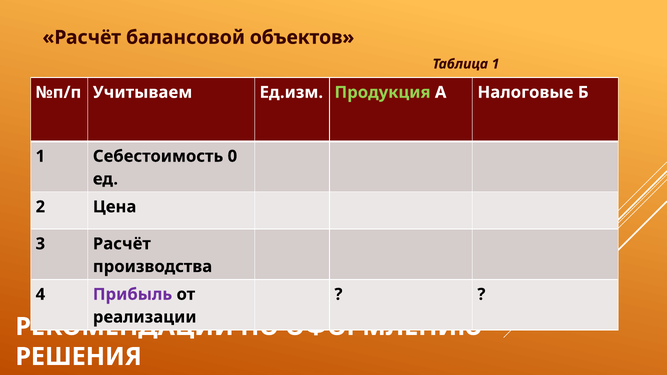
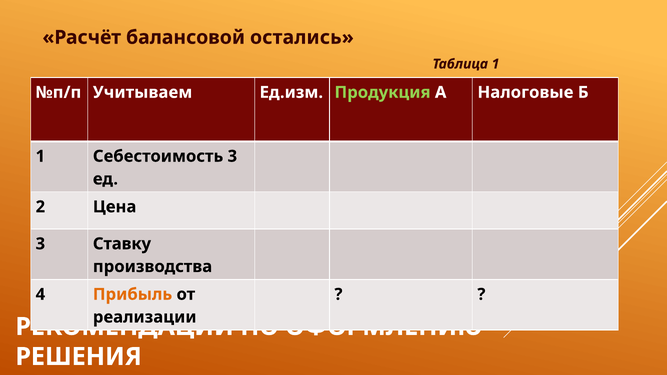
объектов: объектов -> остались (302, 37)
Себестоимость 0: 0 -> 3 (232, 156)
3 Расчёт: Расчёт -> Ставку (122, 244)
Прибыль colour: purple -> orange (133, 294)
